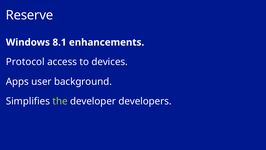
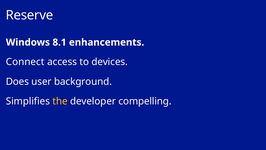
Protocol: Protocol -> Connect (25, 62)
Apps: Apps -> Does (17, 81)
the colour: light green -> yellow (60, 101)
developers: developers -> compelling (145, 101)
